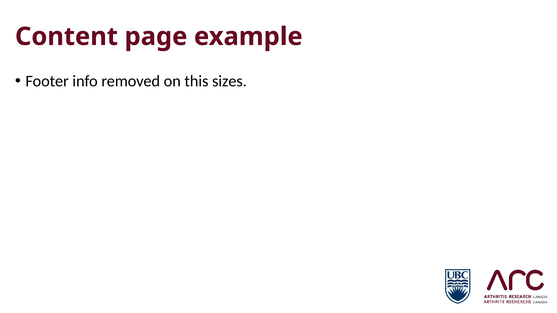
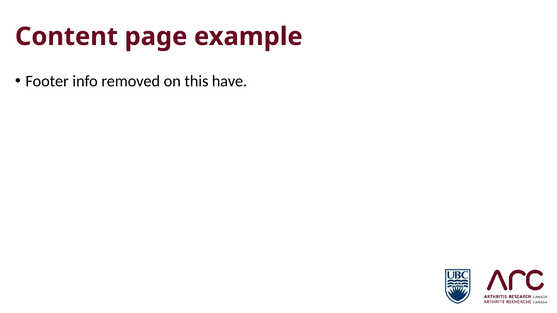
sizes: sizes -> have (229, 81)
